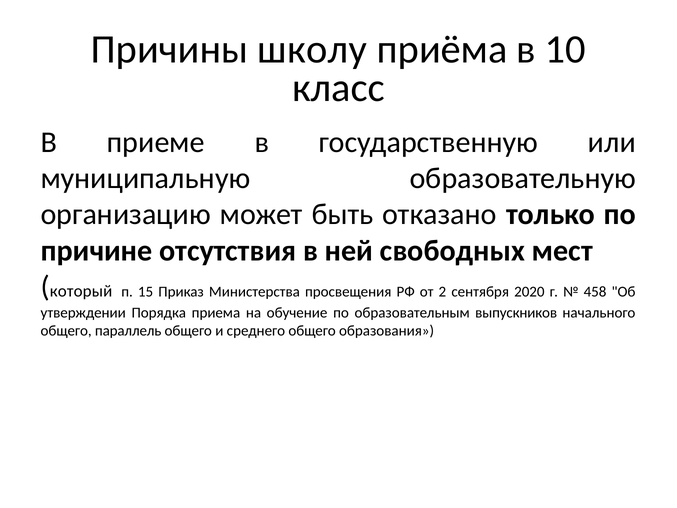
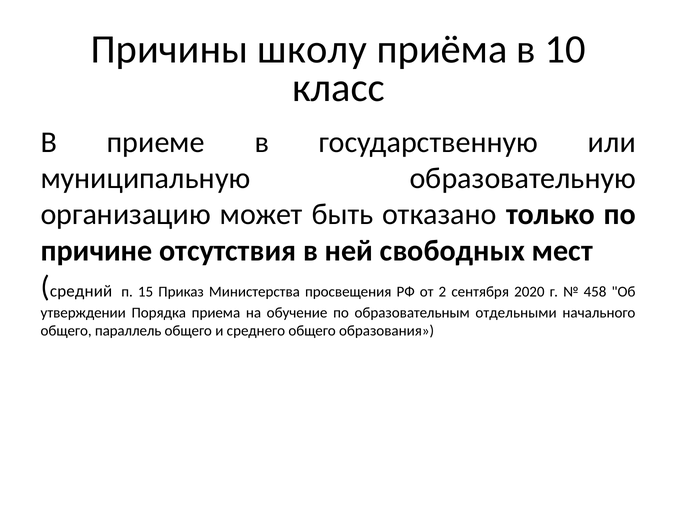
который: который -> средний (81, 291)
выпускников: выпускников -> отдельными (516, 313)
